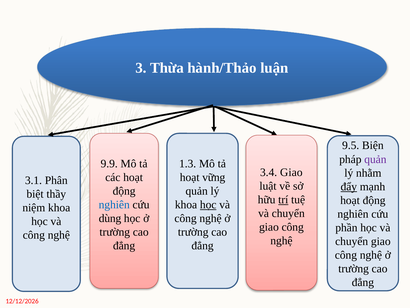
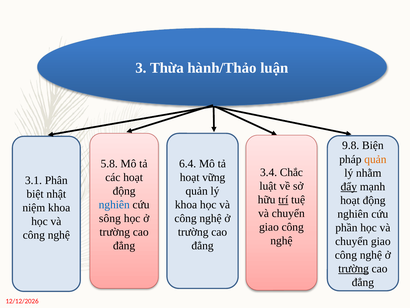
9.5: 9.5 -> 9.8 (351, 145)
quản colour: purple -> orange (375, 159)
9.9: 9.9 -> 5.8 (109, 163)
1.3: 1.3 -> 6.4 (188, 163)
3.4 Giao: Giao -> Chắc (291, 172)
thầy: thầy -> nhật (56, 194)
học underline: present -> none (208, 204)
dùng: dùng -> sông (110, 218)
trường underline: none -> present (354, 268)
